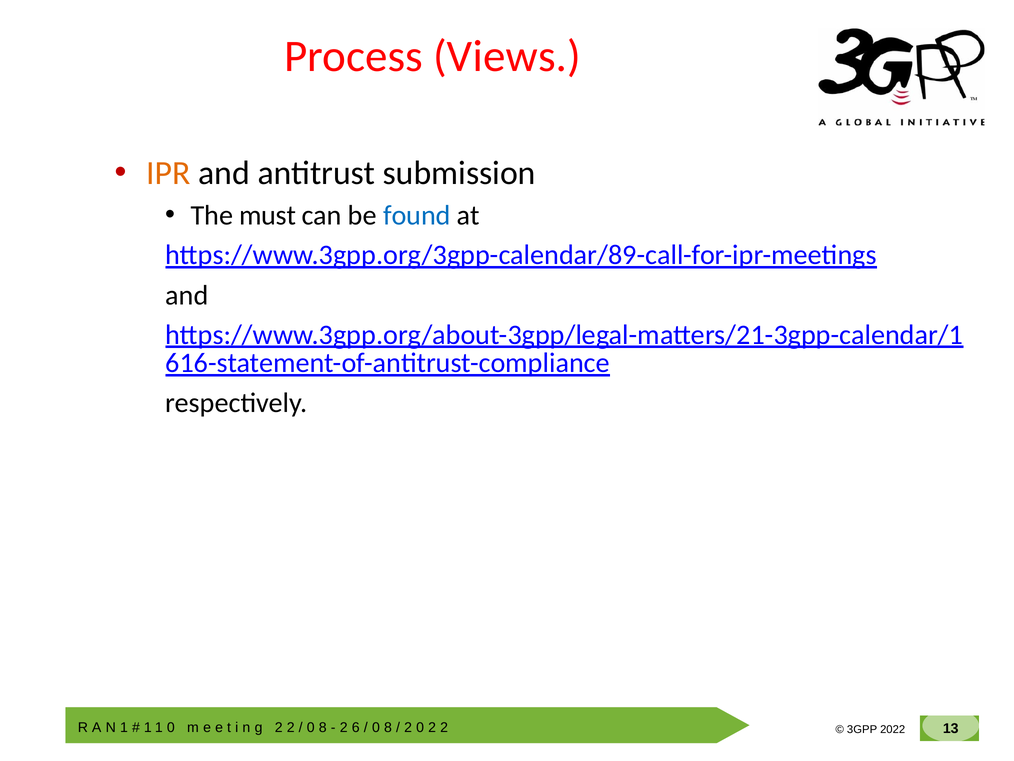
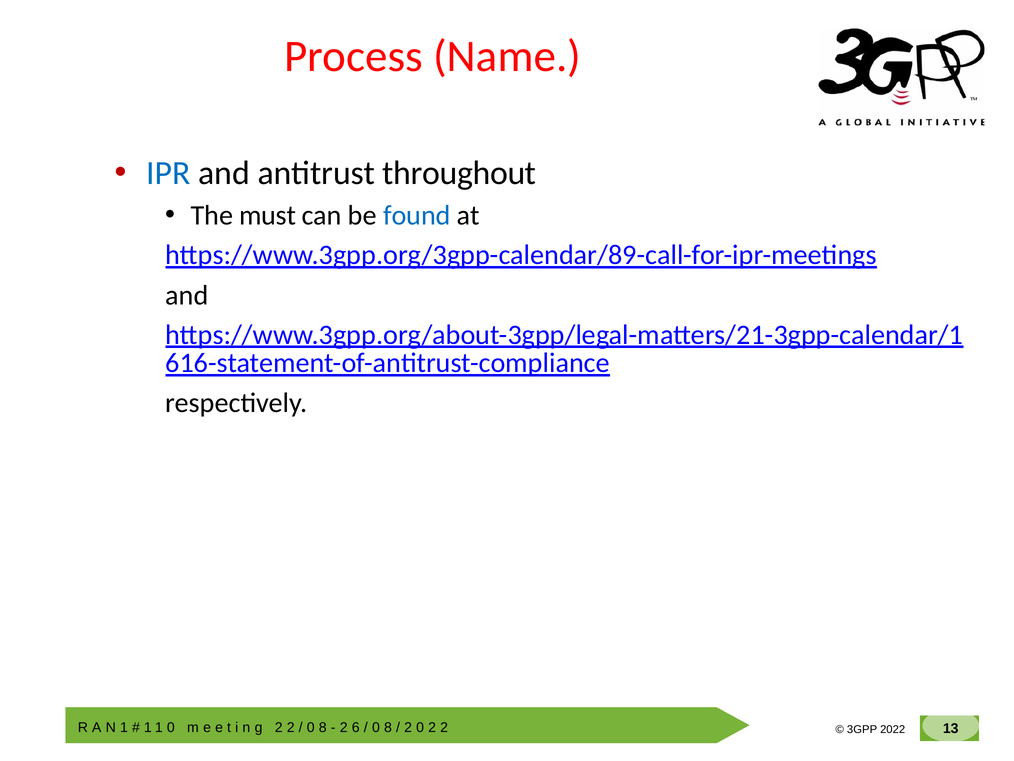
Views: Views -> Name (507, 56)
IPR colour: orange -> blue (168, 173)
submission: submission -> throughout (459, 173)
